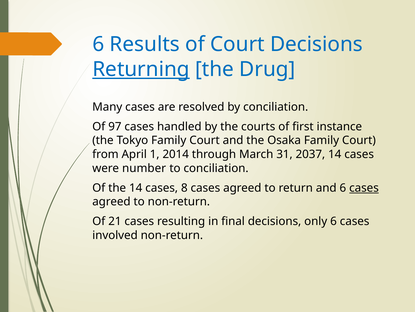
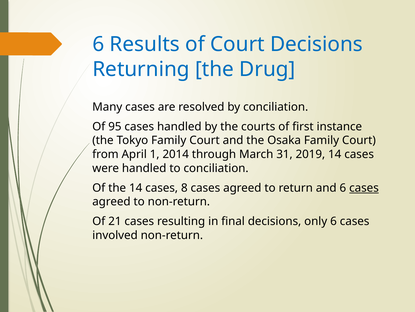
Returning underline: present -> none (141, 69)
97: 97 -> 95 (115, 126)
2037: 2037 -> 2019 (310, 154)
were number: number -> handled (144, 168)
